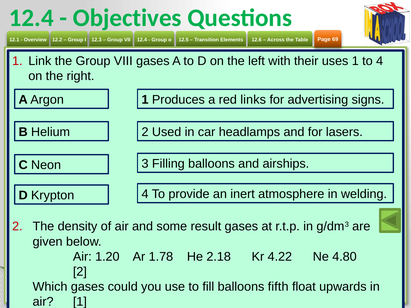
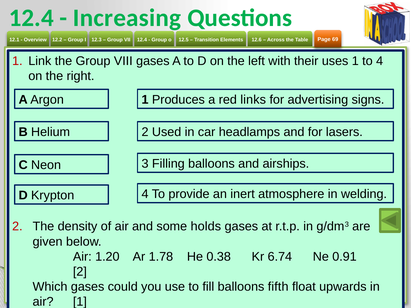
Objectives: Objectives -> Increasing (127, 18)
result: result -> holds (206, 227)
2.18: 2.18 -> 0.38 (219, 257)
4.22: 4.22 -> 6.74 (280, 257)
4.80: 4.80 -> 0.91 (344, 257)
